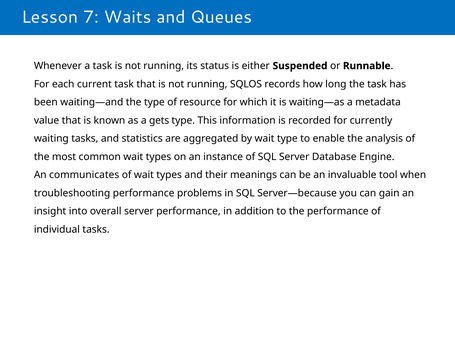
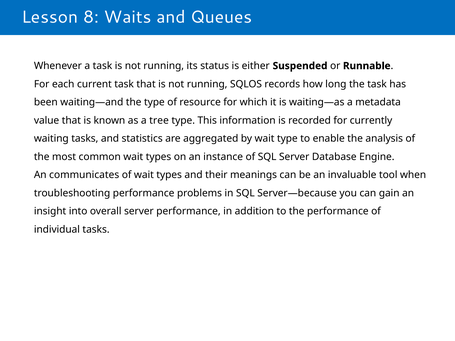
7: 7 -> 8 (91, 17)
gets: gets -> tree (159, 120)
